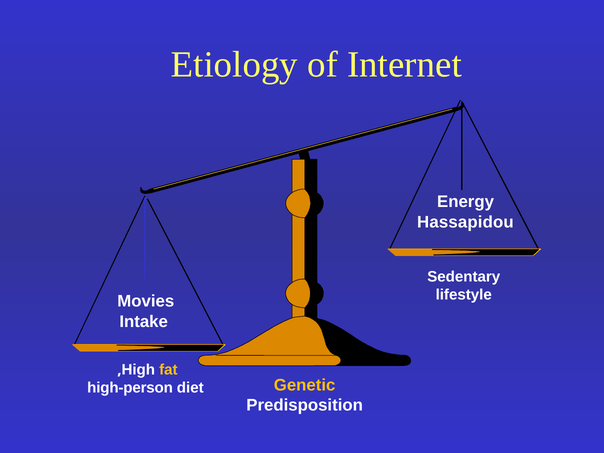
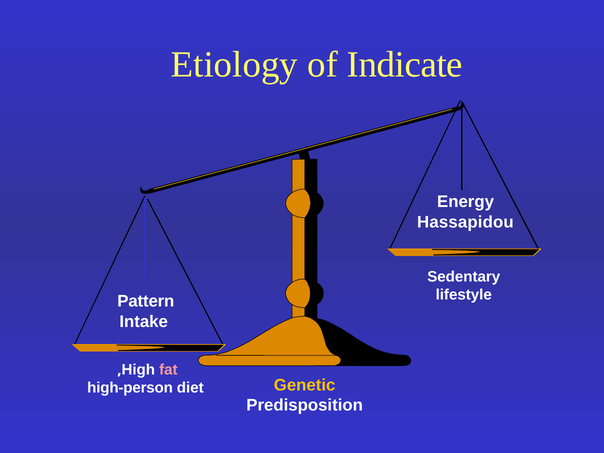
Internet: Internet -> Indicate (405, 64)
Movies: Movies -> Pattern (146, 301)
fat colour: yellow -> pink (168, 370)
